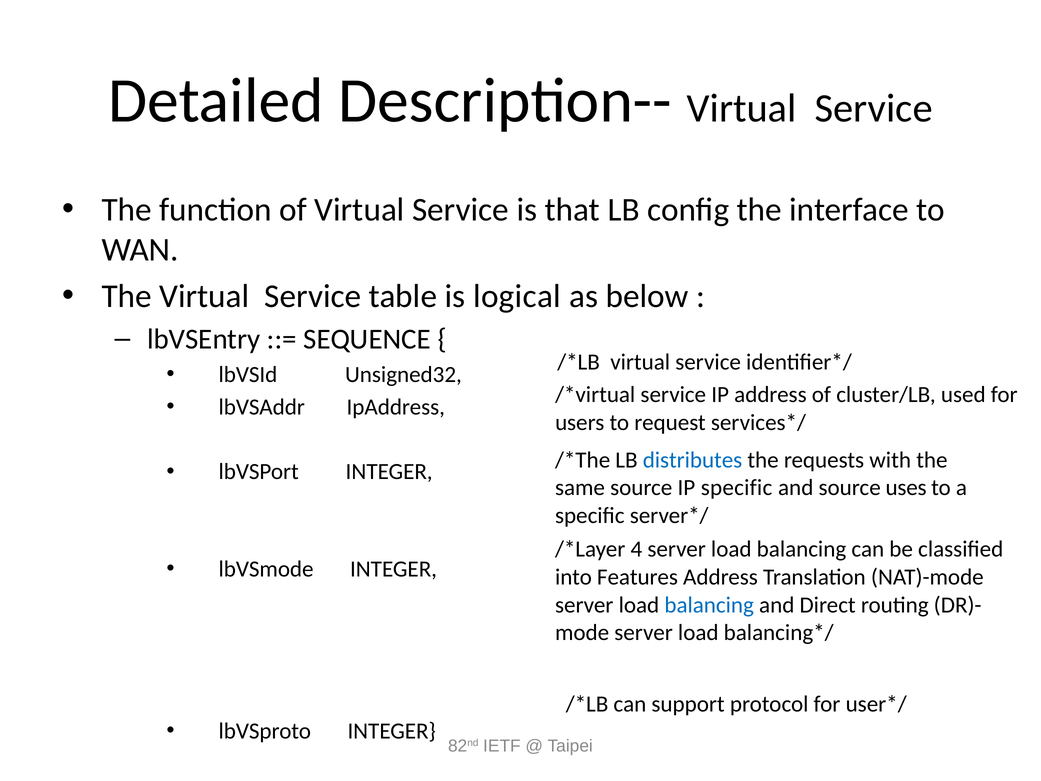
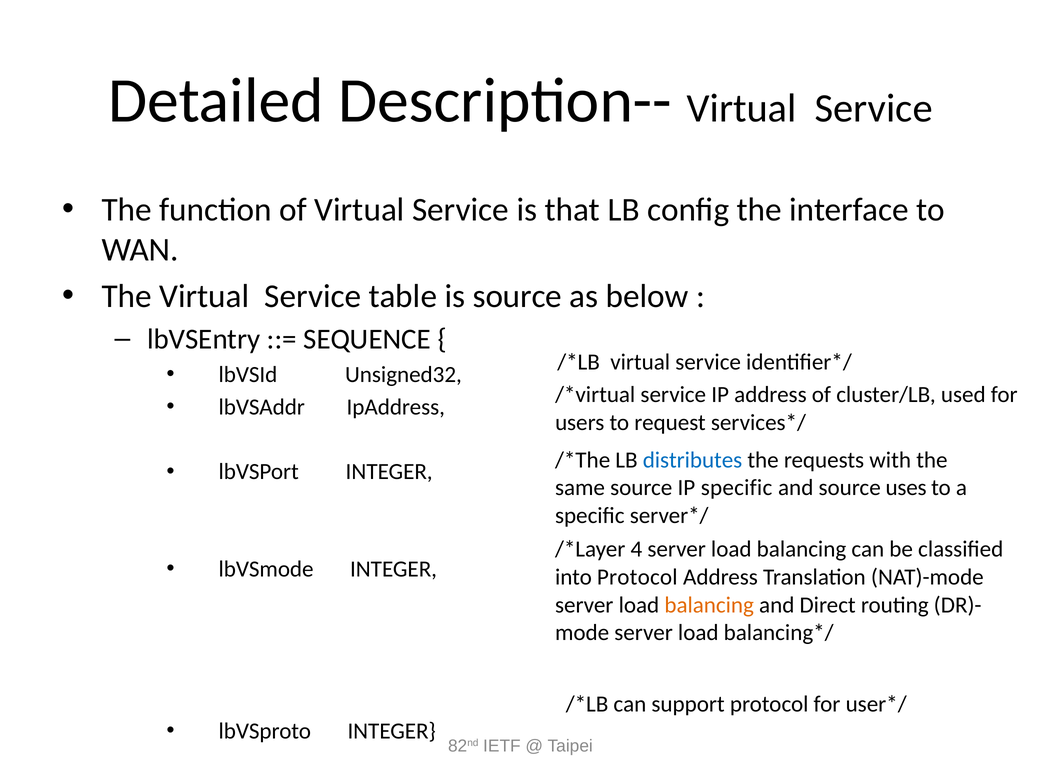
is logical: logical -> source (517, 296)
into Features: Features -> Protocol (637, 577)
balancing colour: blue -> orange (709, 605)
